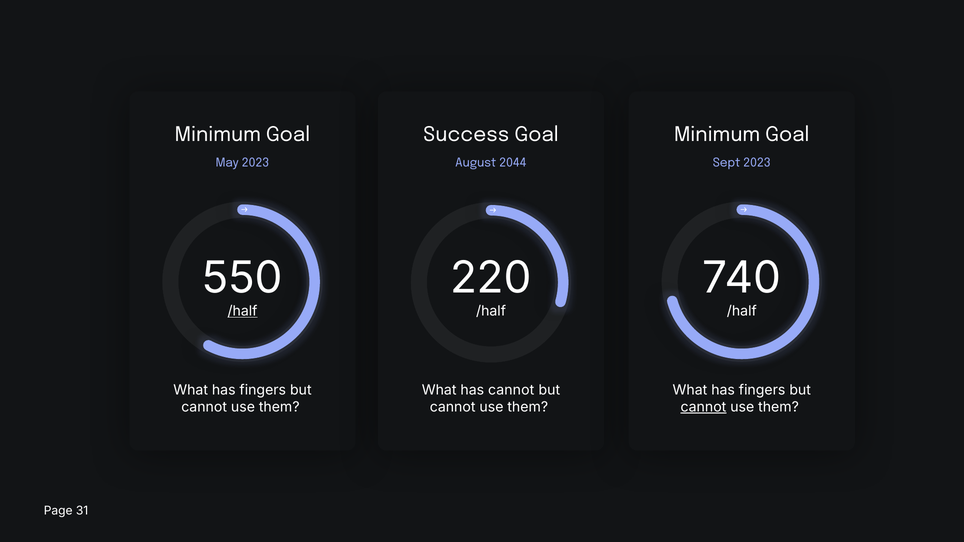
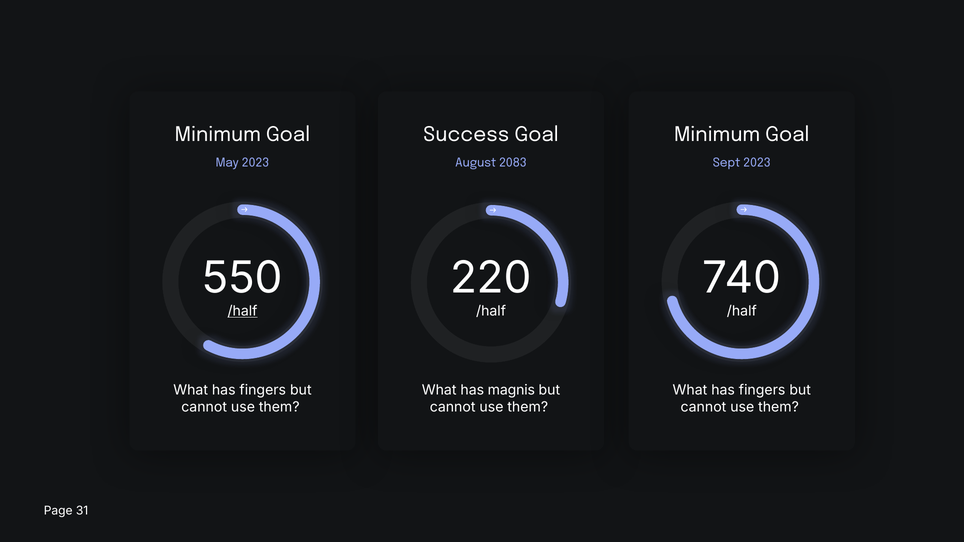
2044: 2044 -> 2083 (513, 163)
has cannot: cannot -> magnis (511, 390)
cannot underline: present -> none (703, 407)
